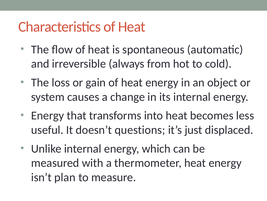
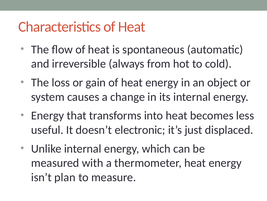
questions: questions -> electronic (140, 129)
